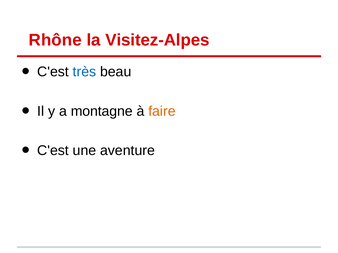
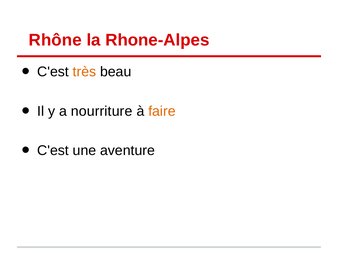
Visitez-Alpes: Visitez-Alpes -> Rhone-Alpes (157, 40)
très colour: blue -> orange (84, 72)
montagne: montagne -> nourriture (102, 111)
